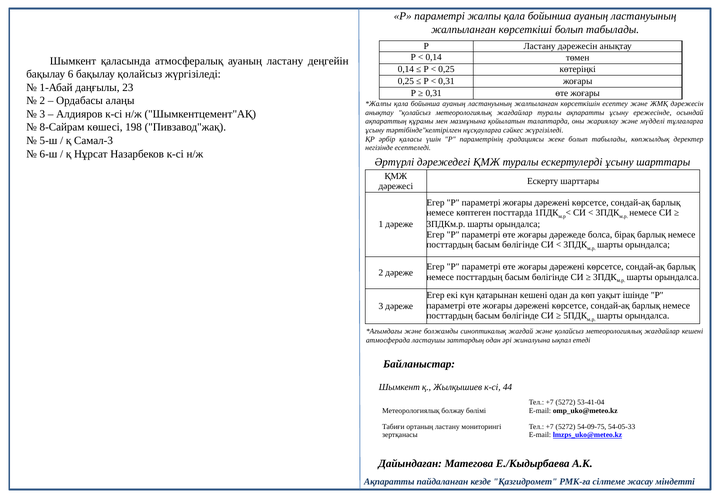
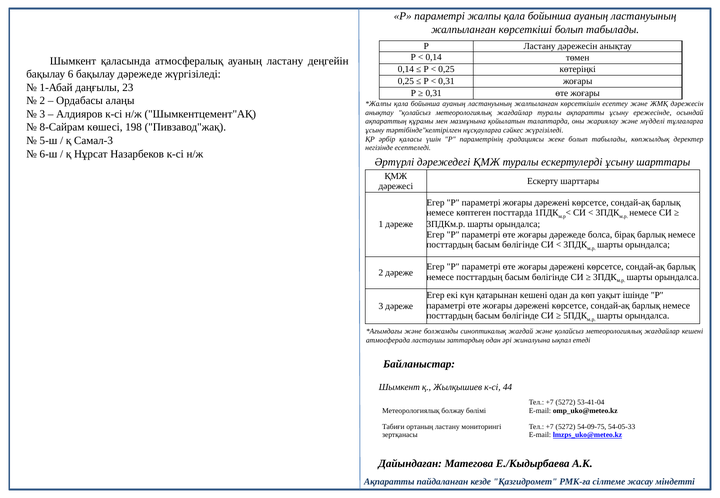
бақылау қолайсыз: қолайсыз -> дәрежеде (140, 74)
